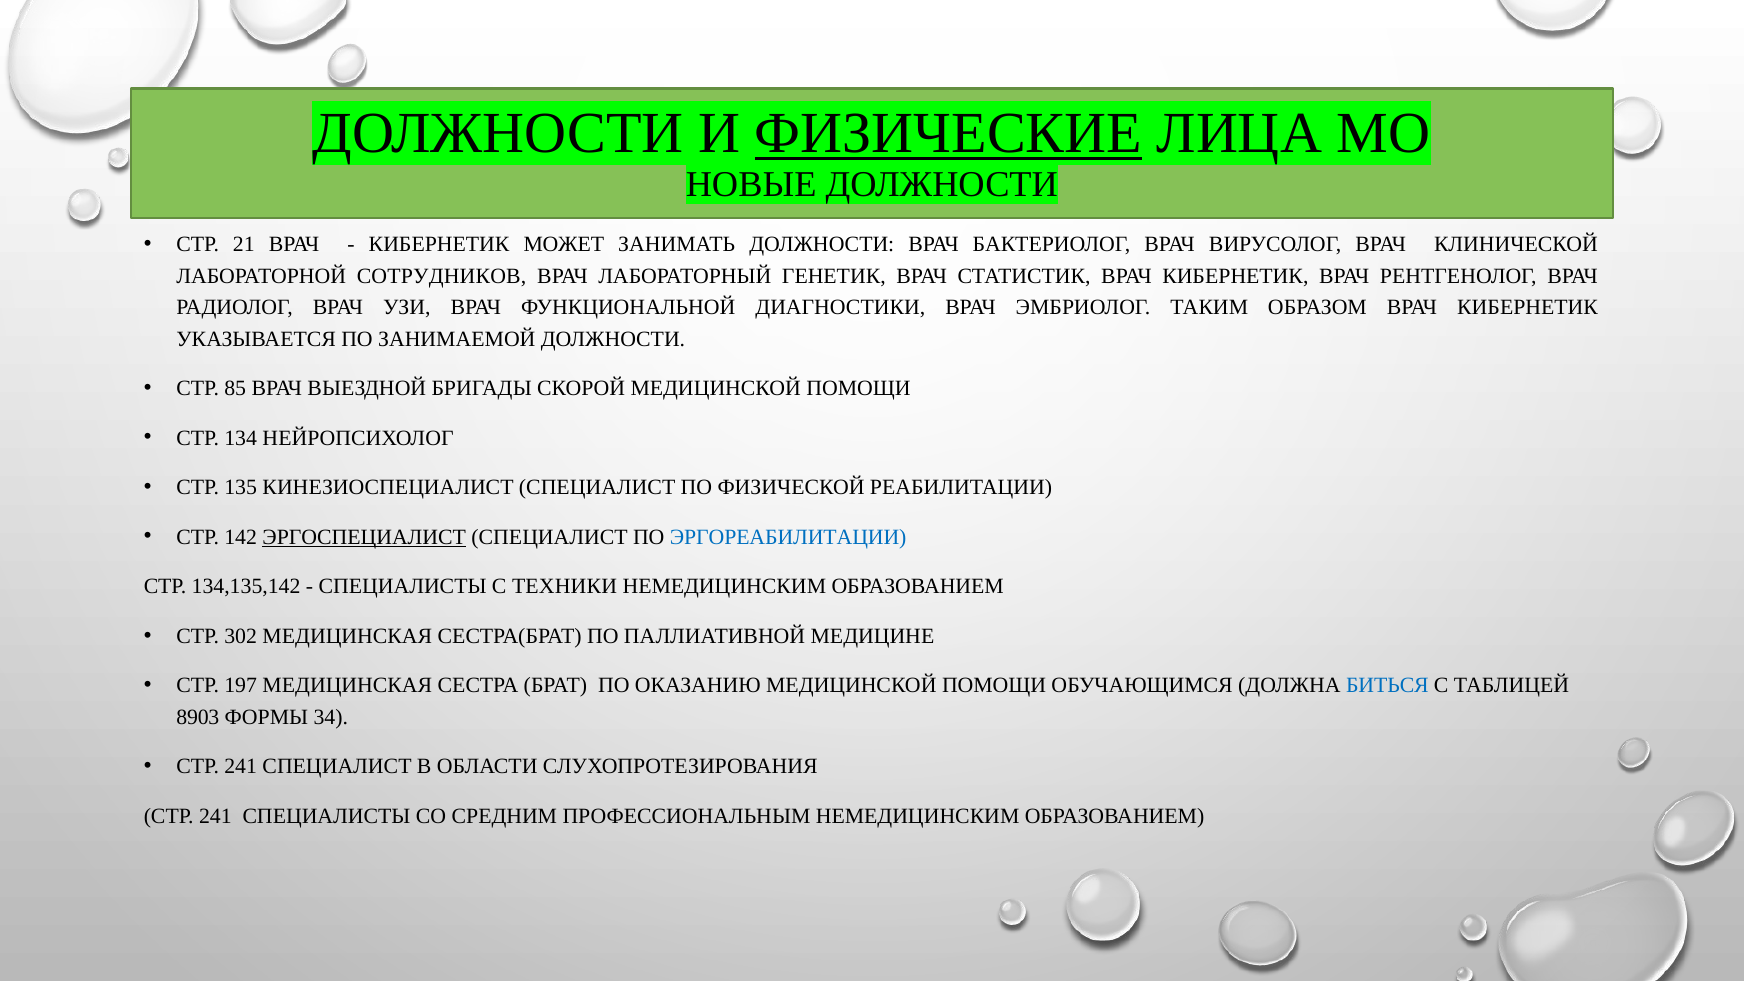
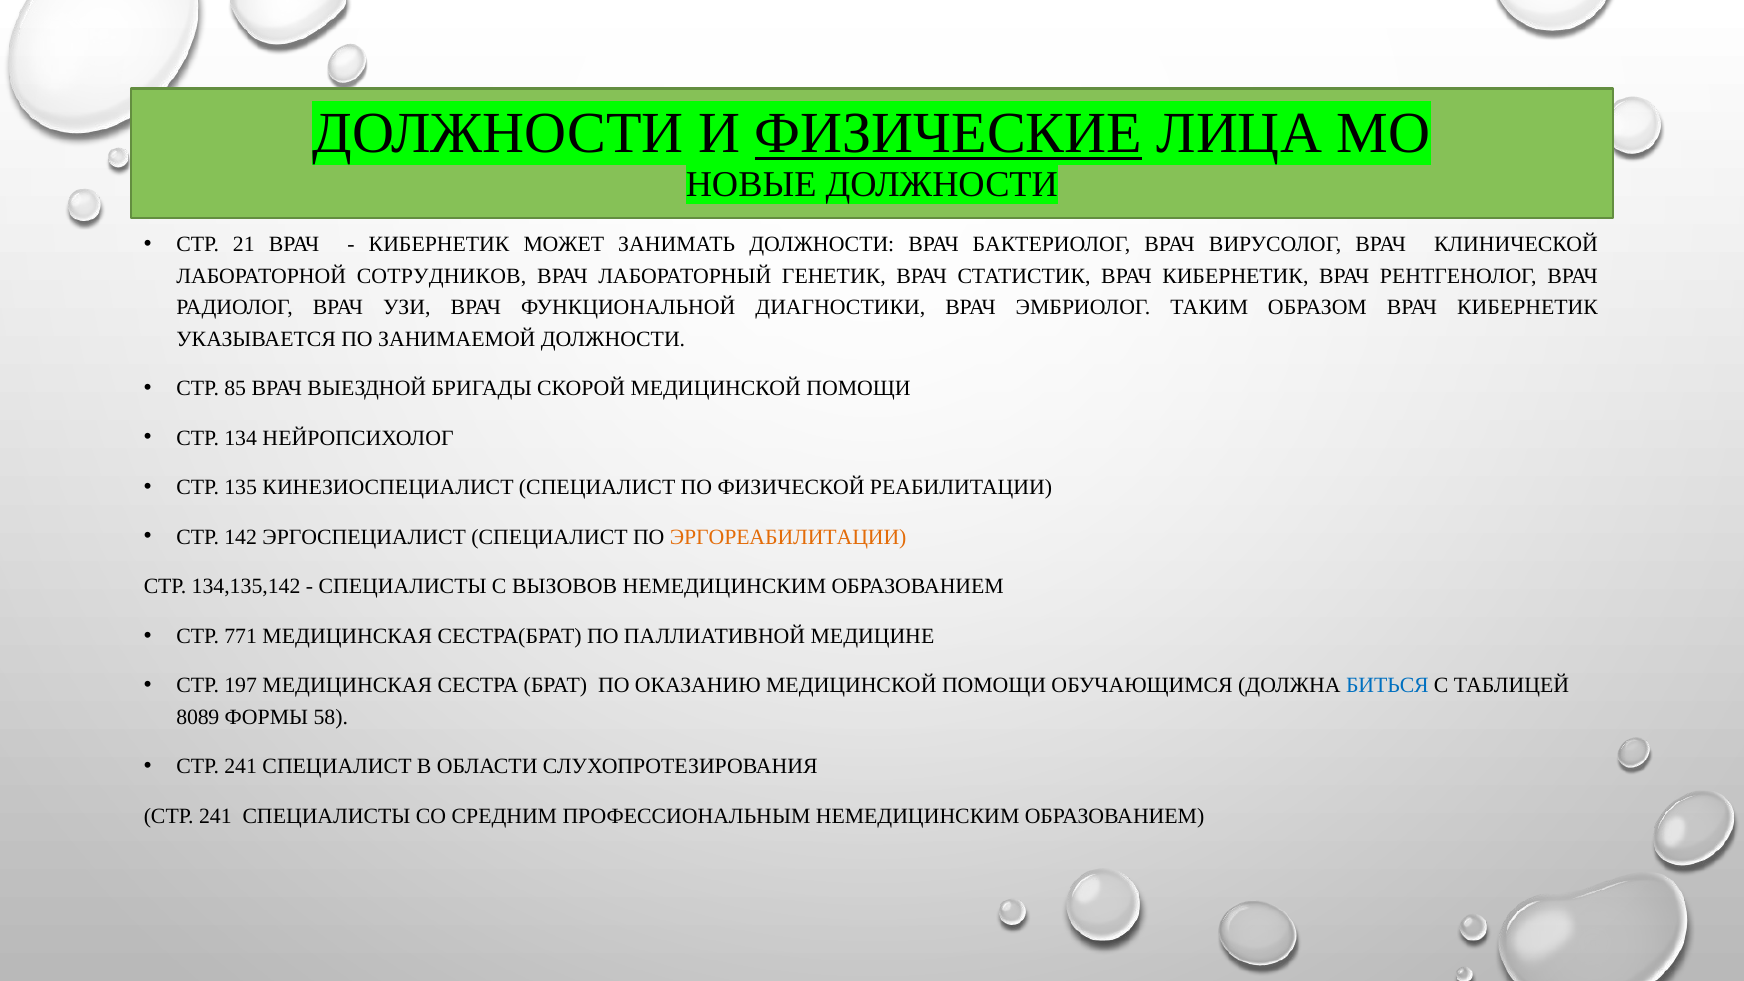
ЭРГОСПЕЦИАЛИСТ underline: present -> none (364, 537)
ЭРГОРЕАБИЛИТАЦИИ colour: blue -> orange (788, 537)
ТЕХНИКИ: ТЕХНИКИ -> ВЫЗОВОВ (565, 587)
302: 302 -> 771 (241, 636)
8903: 8903 -> 8089 (198, 717)
34: 34 -> 58 (331, 717)
